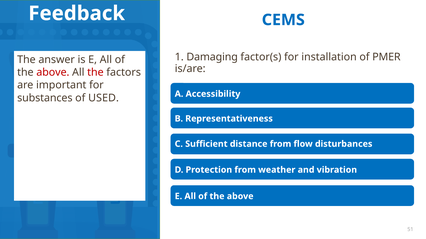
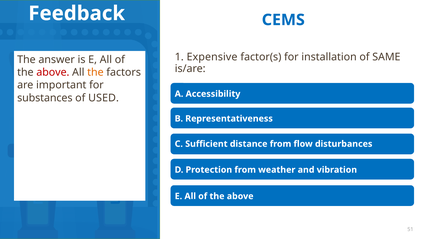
Damaging: Damaging -> Expensive (212, 57)
PMER: PMER -> SAME (386, 57)
the colour: red -> orange (95, 73)
